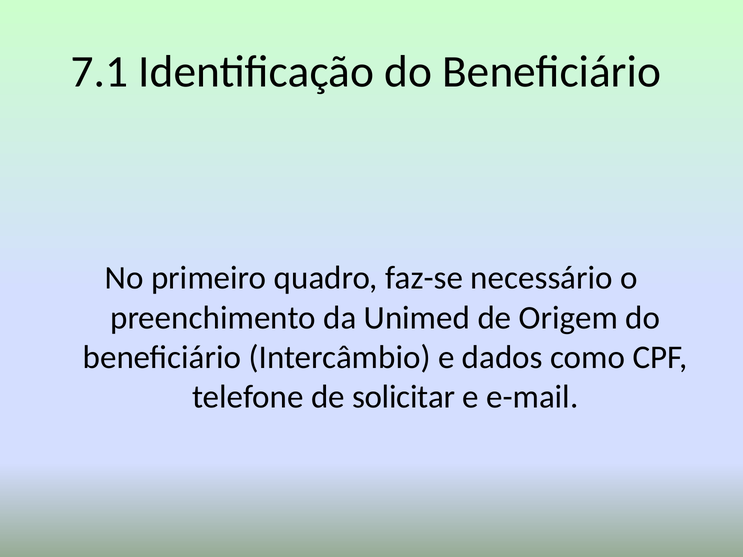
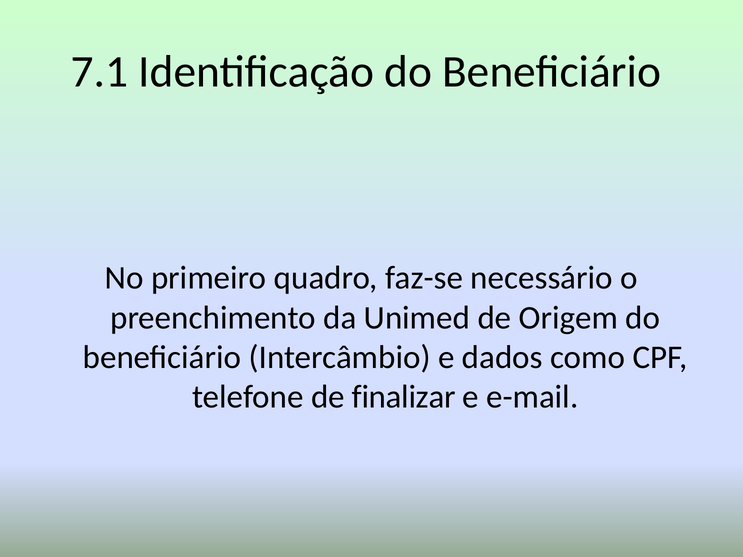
solicitar: solicitar -> finalizar (404, 397)
